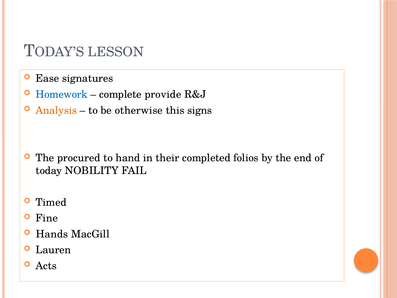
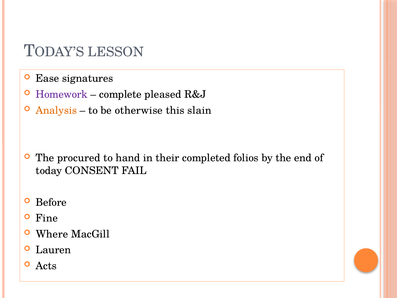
Homework colour: blue -> purple (62, 94)
provide: provide -> pleased (163, 94)
signs: signs -> slain (200, 110)
NOBILITY: NOBILITY -> CONSENT (92, 170)
Timed: Timed -> Before (51, 202)
Hands: Hands -> Where (52, 234)
